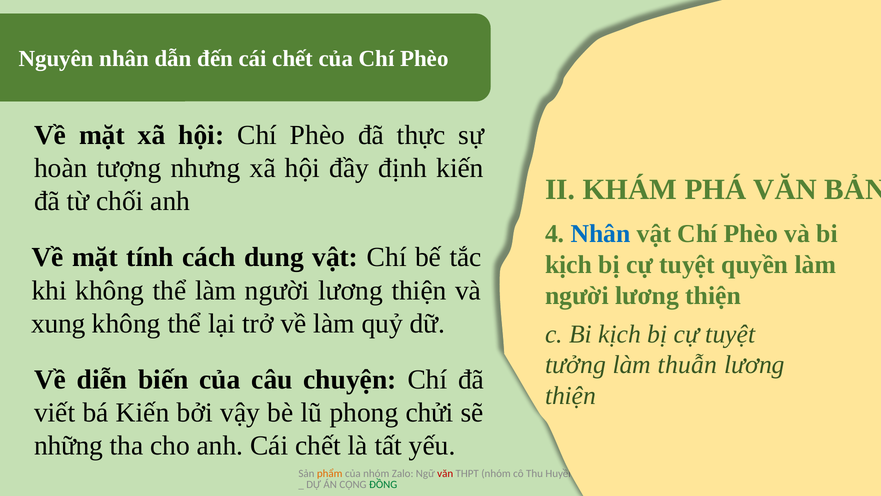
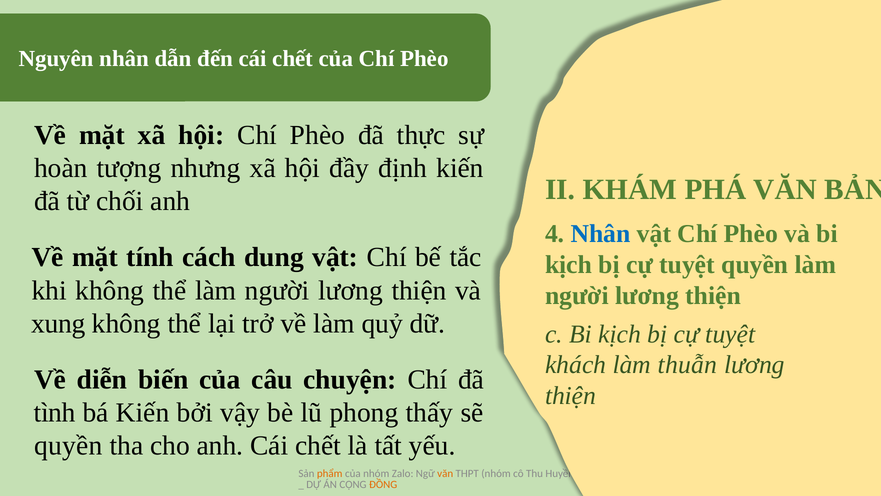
tưởng: tưởng -> khách (576, 365)
viết: viết -> tình (55, 412)
chửi: chửi -> thấy (429, 412)
những: những -> quyền (68, 445)
văn colour: red -> orange (445, 473)
ĐỒNG colour: green -> orange (383, 484)
